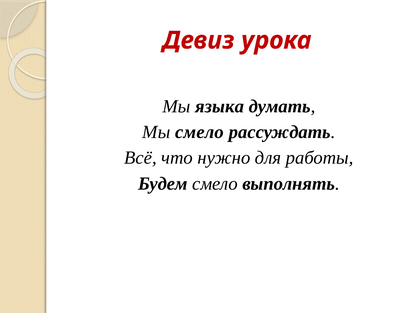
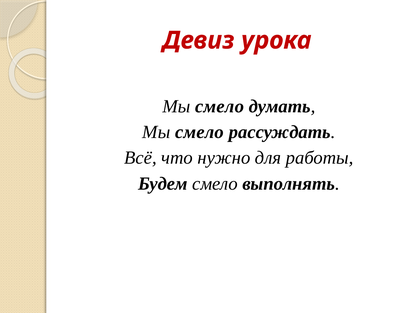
языка: языка -> смело (220, 106)
